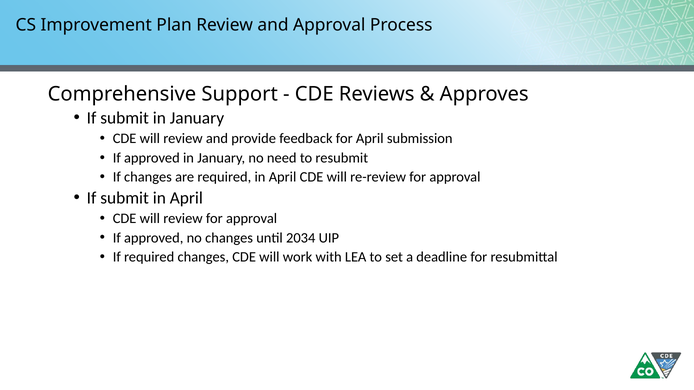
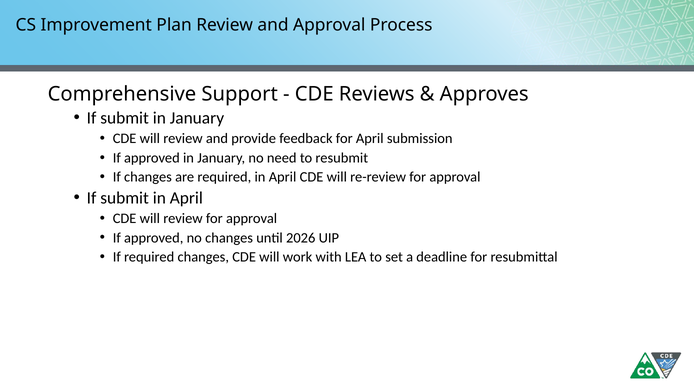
2034: 2034 -> 2026 (301, 238)
